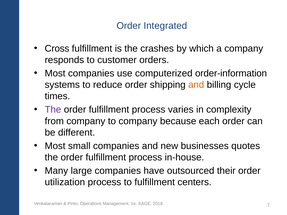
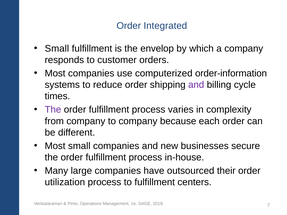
Cross: Cross -> Small (57, 49)
crashes: crashes -> envelop (157, 49)
and colour: orange -> purple (196, 85)
quotes: quotes -> secure (246, 146)
